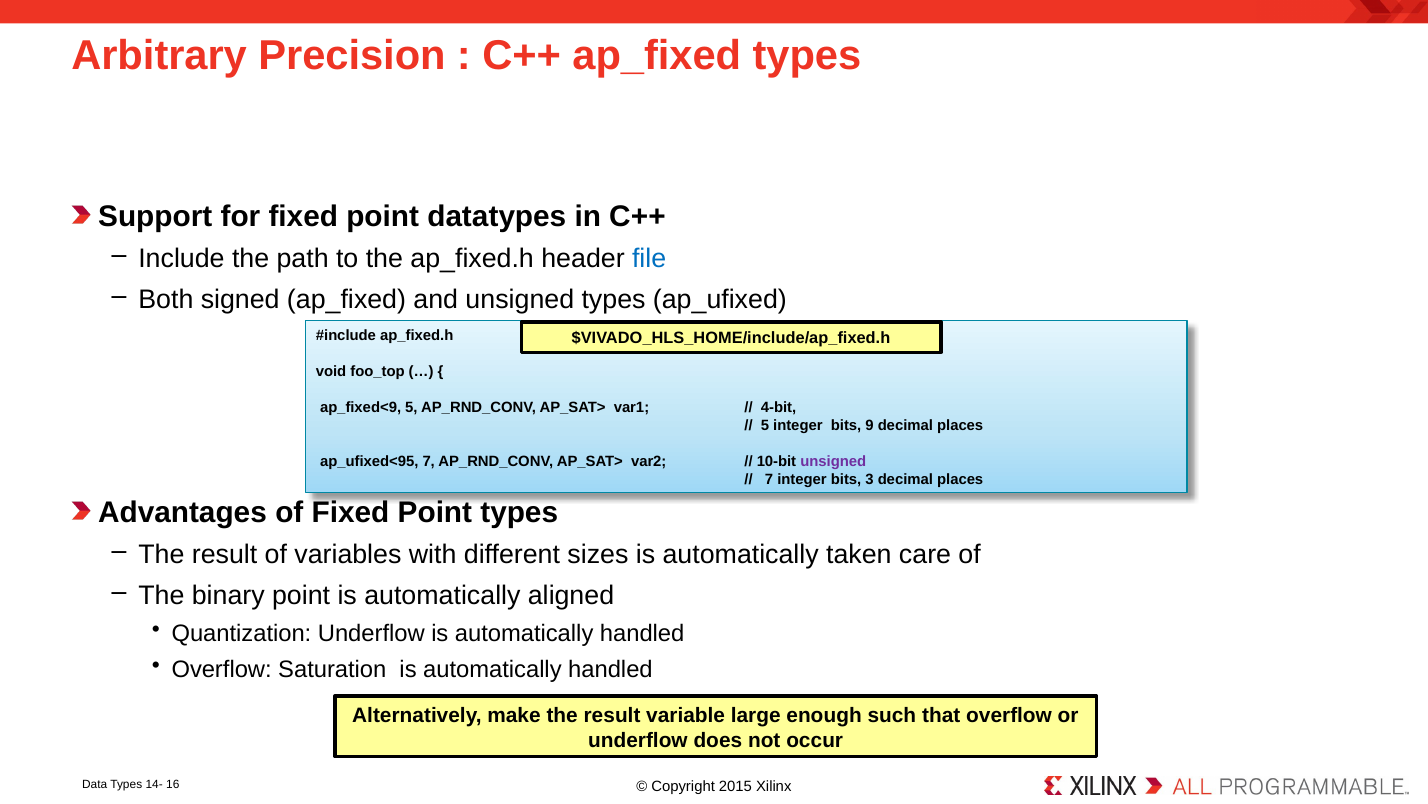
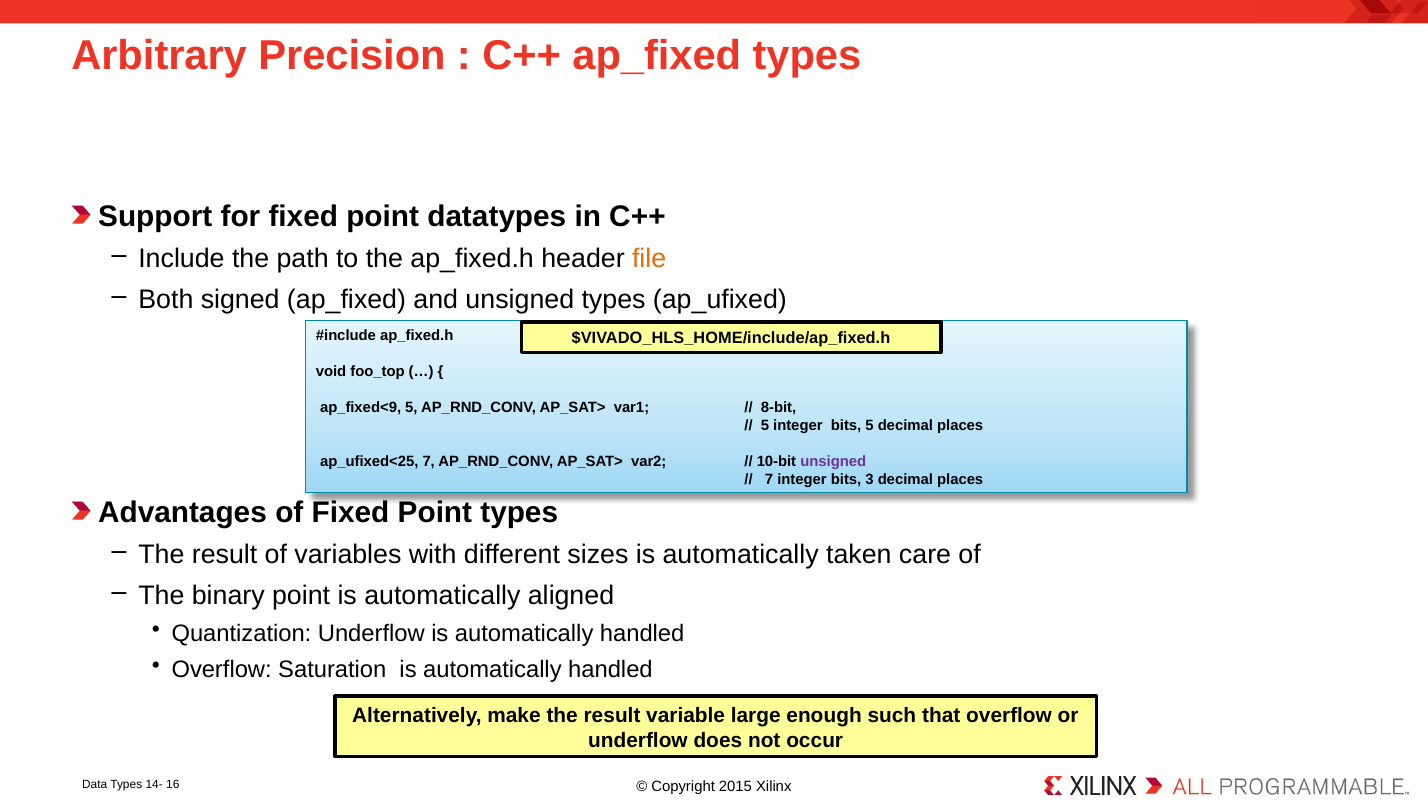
file colour: blue -> orange (649, 259)
4-bit: 4-bit -> 8-bit (779, 407)
bits 9: 9 -> 5 (869, 425)
ap_ufixed<95: ap_ufixed<95 -> ap_ufixed<25 (369, 461)
